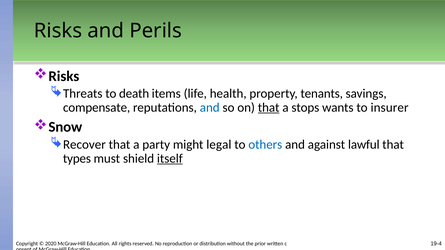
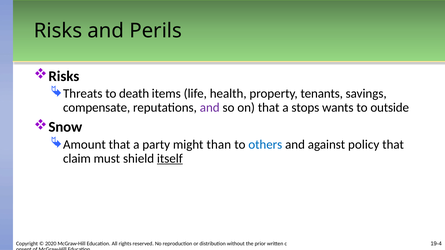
and colour: blue -> purple (210, 108)
that underline: present -> none (269, 108)
insurer: insurer -> outside (390, 108)
Recover: Recover -> Amount (84, 145)
legal: legal -> than (219, 145)
lawful: lawful -> policy (364, 145)
types: types -> claim (77, 159)
